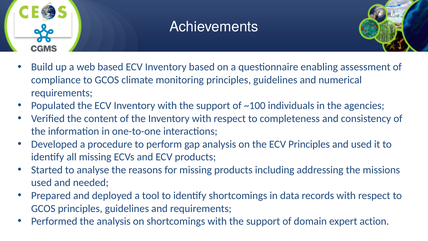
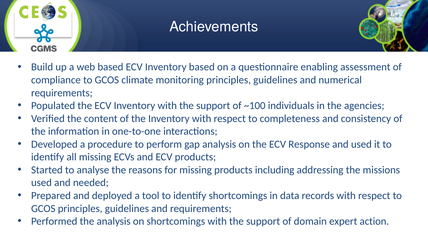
ECV Principles: Principles -> Response (309, 144)
